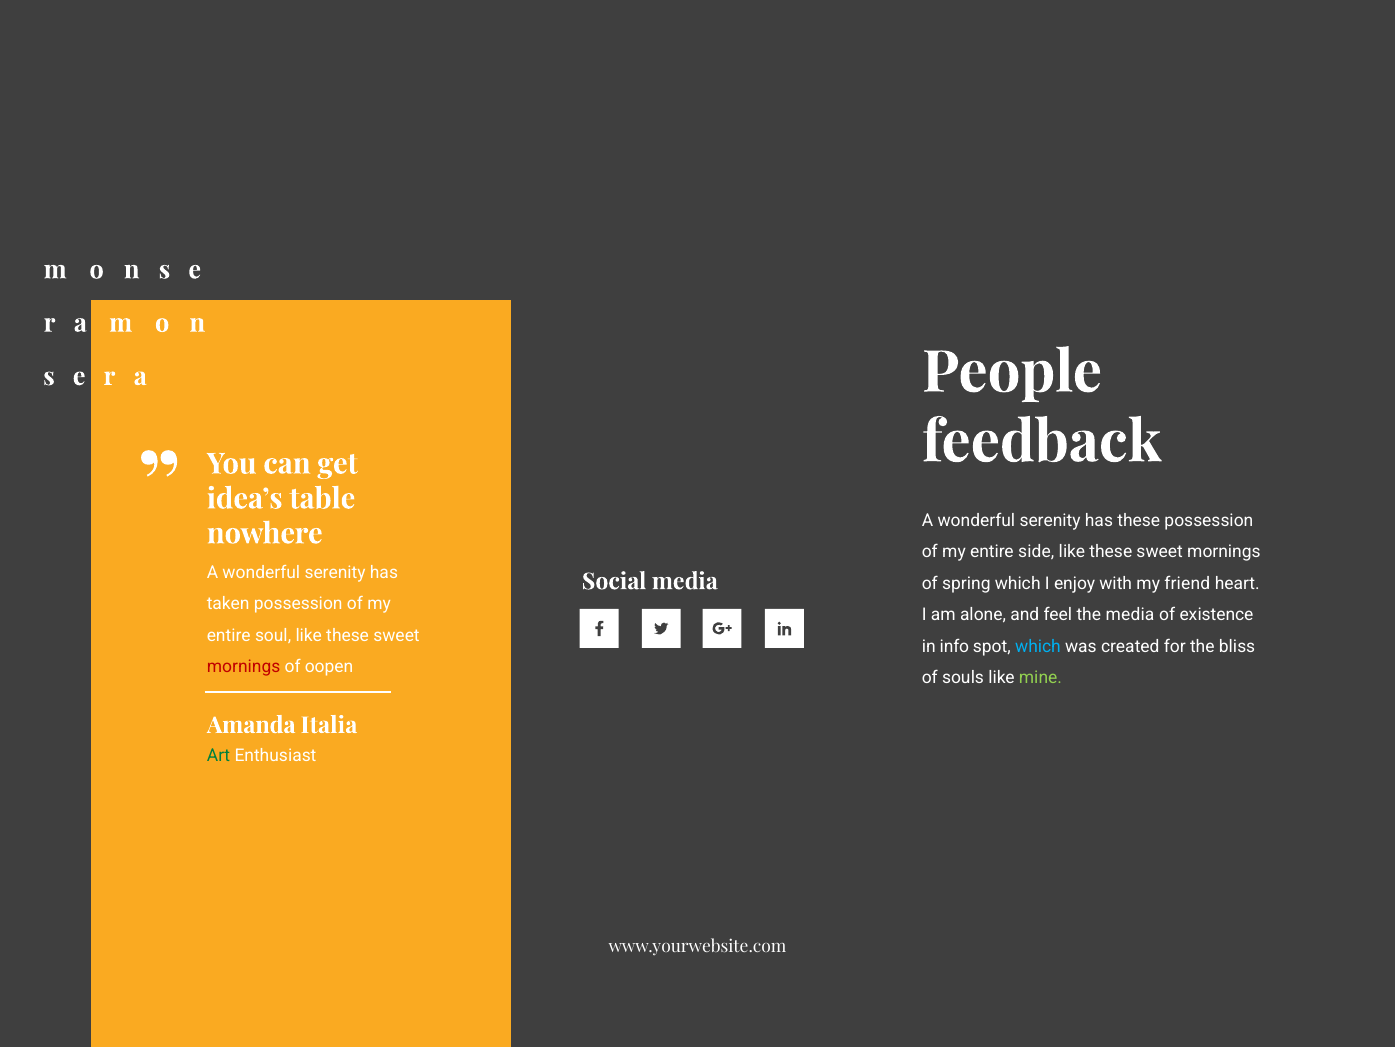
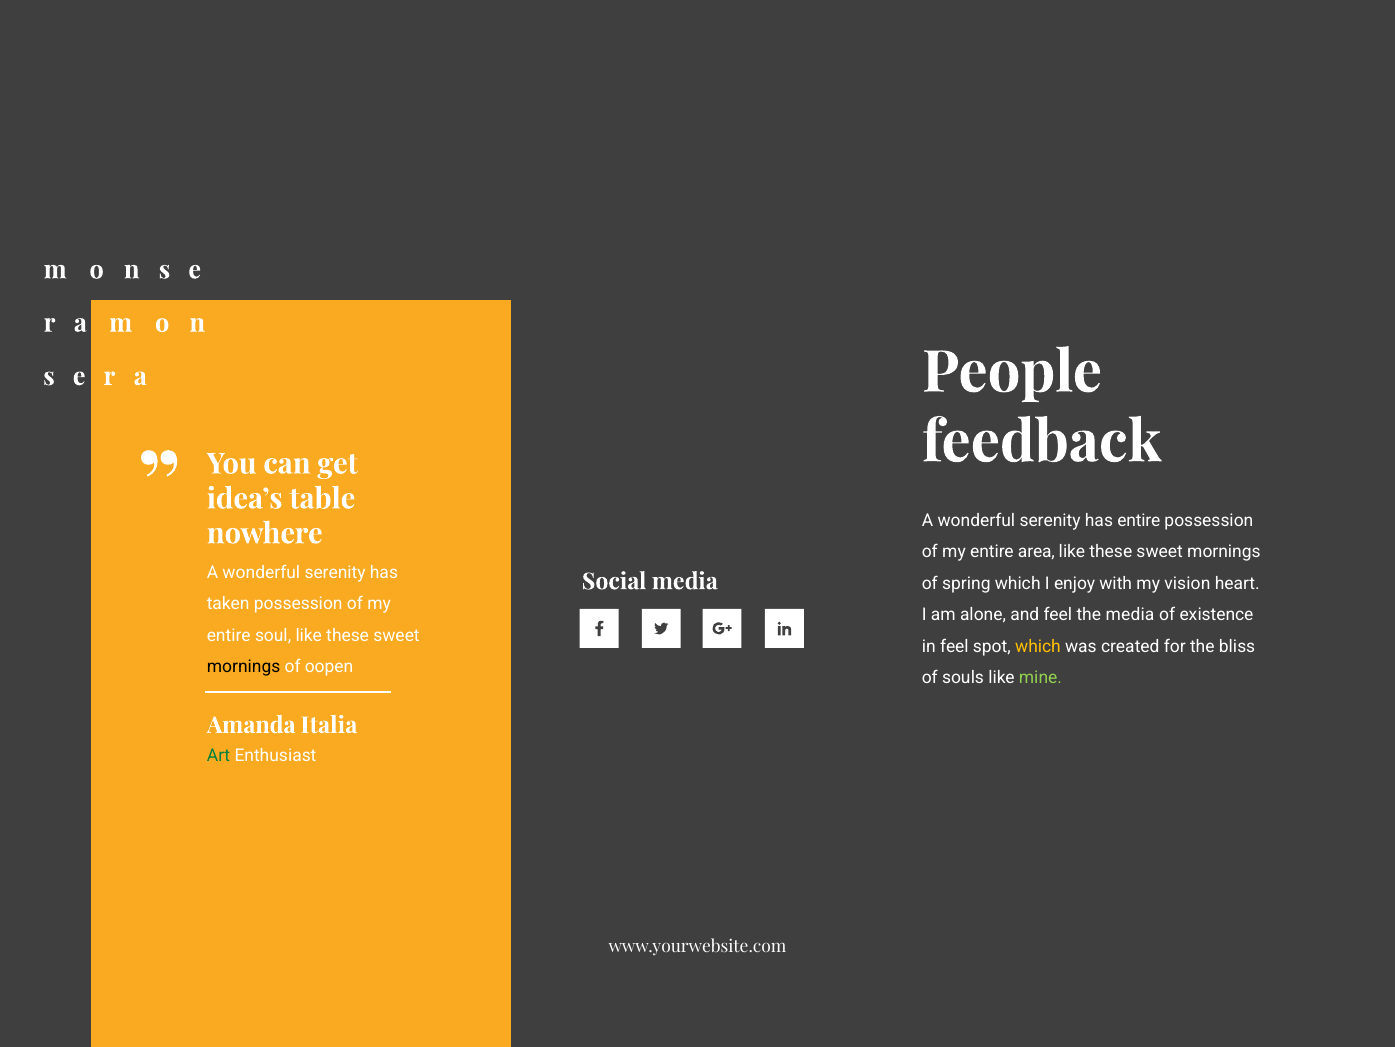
has these: these -> entire (1139, 520)
side: side -> area (1036, 551)
friend: friend -> vision (1187, 583)
in info: info -> feel (954, 646)
which colour: light blue -> yellow (1038, 646)
mornings colour: red -> black (244, 666)
